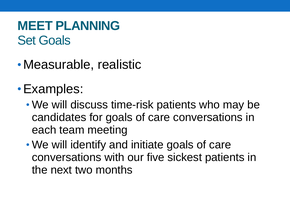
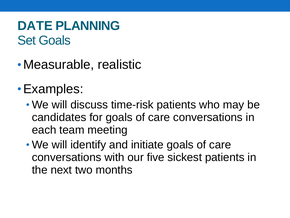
MEET: MEET -> DATE (35, 26)
